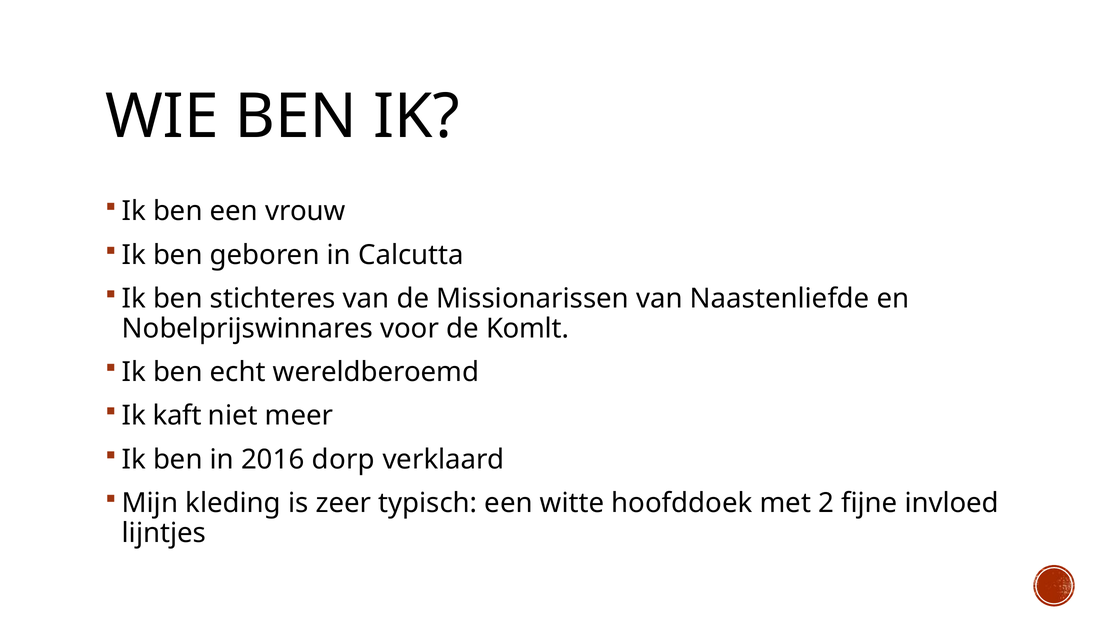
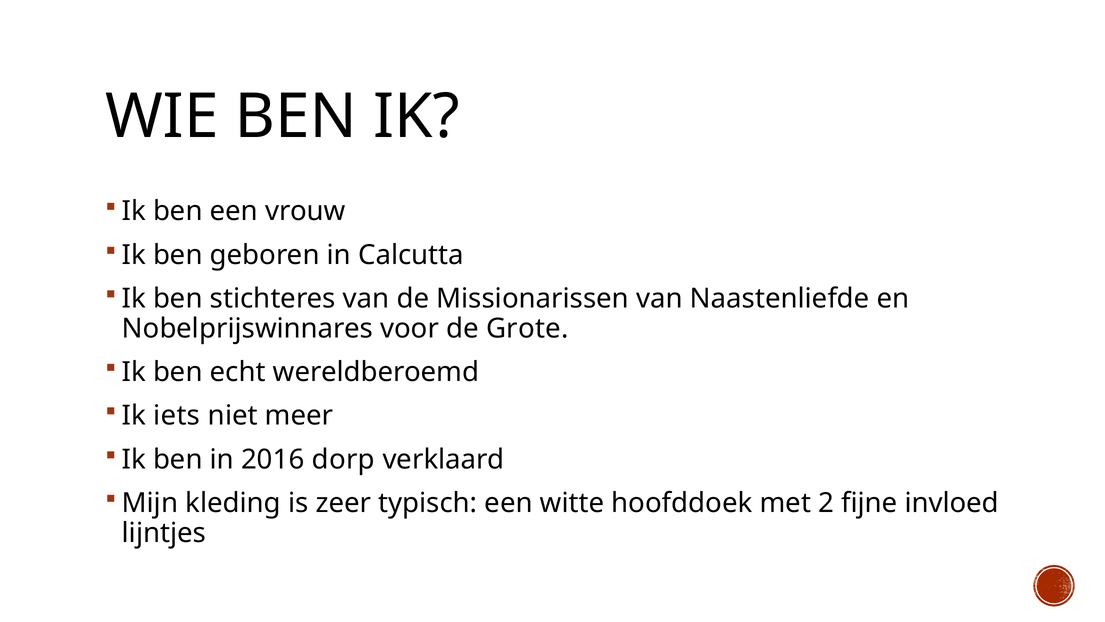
Komlt: Komlt -> Grote (527, 328)
kaft: kaft -> iets (177, 415)
